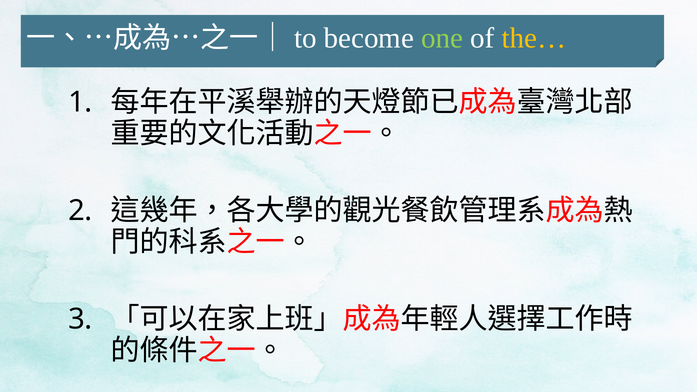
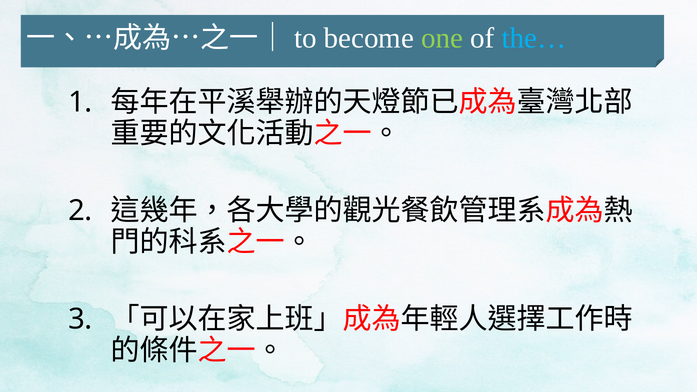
the… colour: yellow -> light blue (534, 38)
